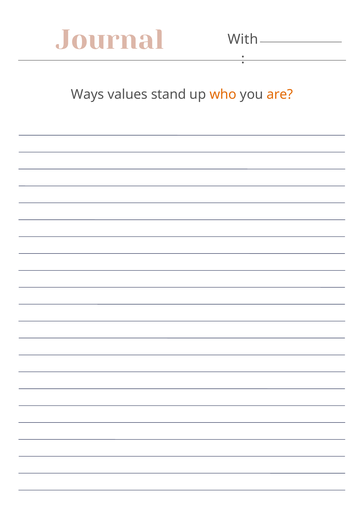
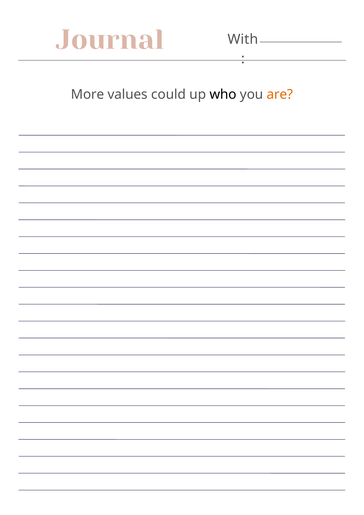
Ways: Ways -> More (88, 94)
stand: stand -> could (169, 94)
who colour: orange -> black (223, 94)
